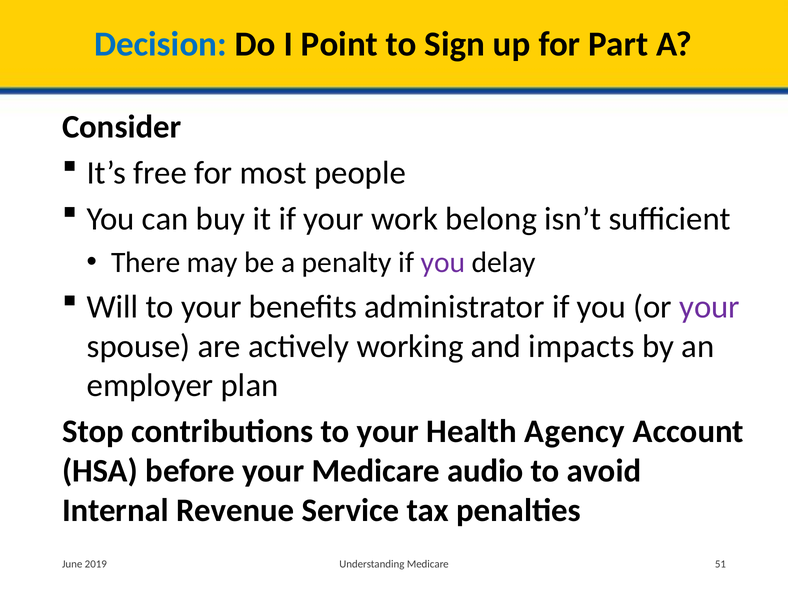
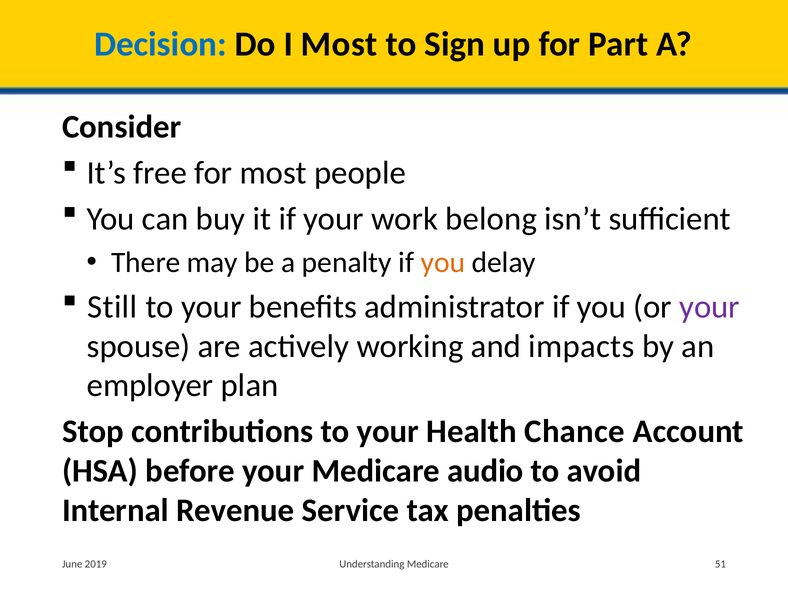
I Point: Point -> Most (339, 44)
you colour: purple -> orange (443, 263)
Will: Will -> Still (112, 307)
Agency: Agency -> Chance (575, 432)
